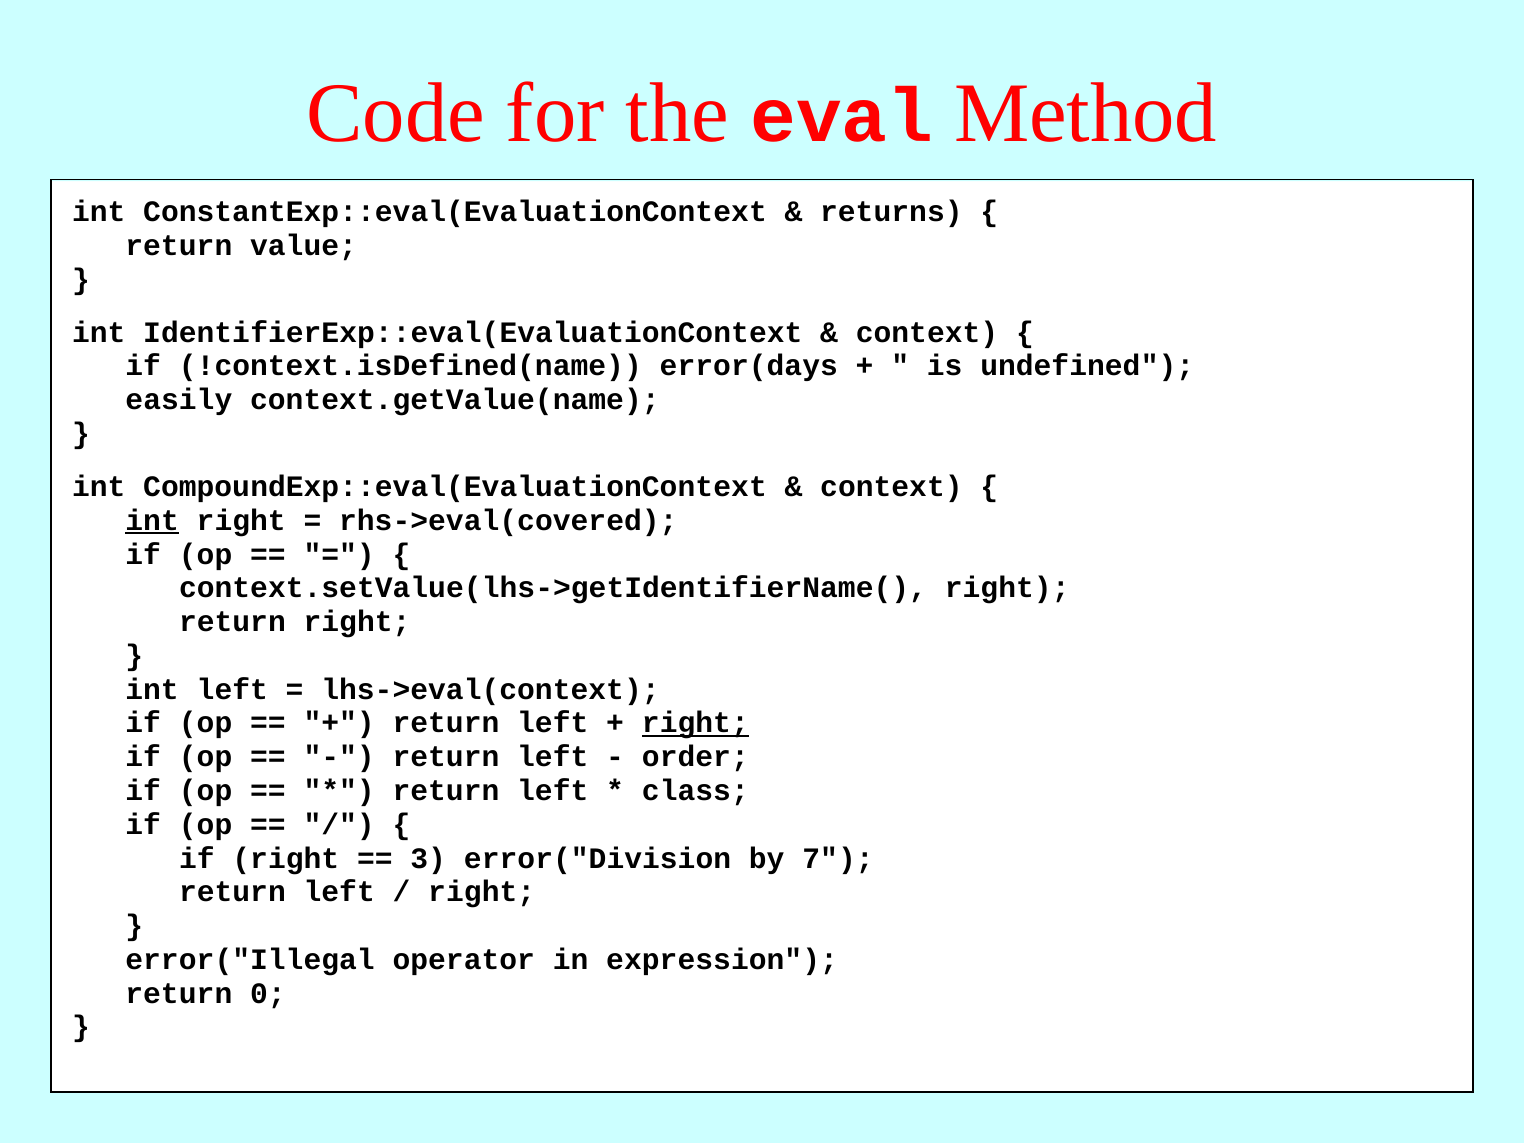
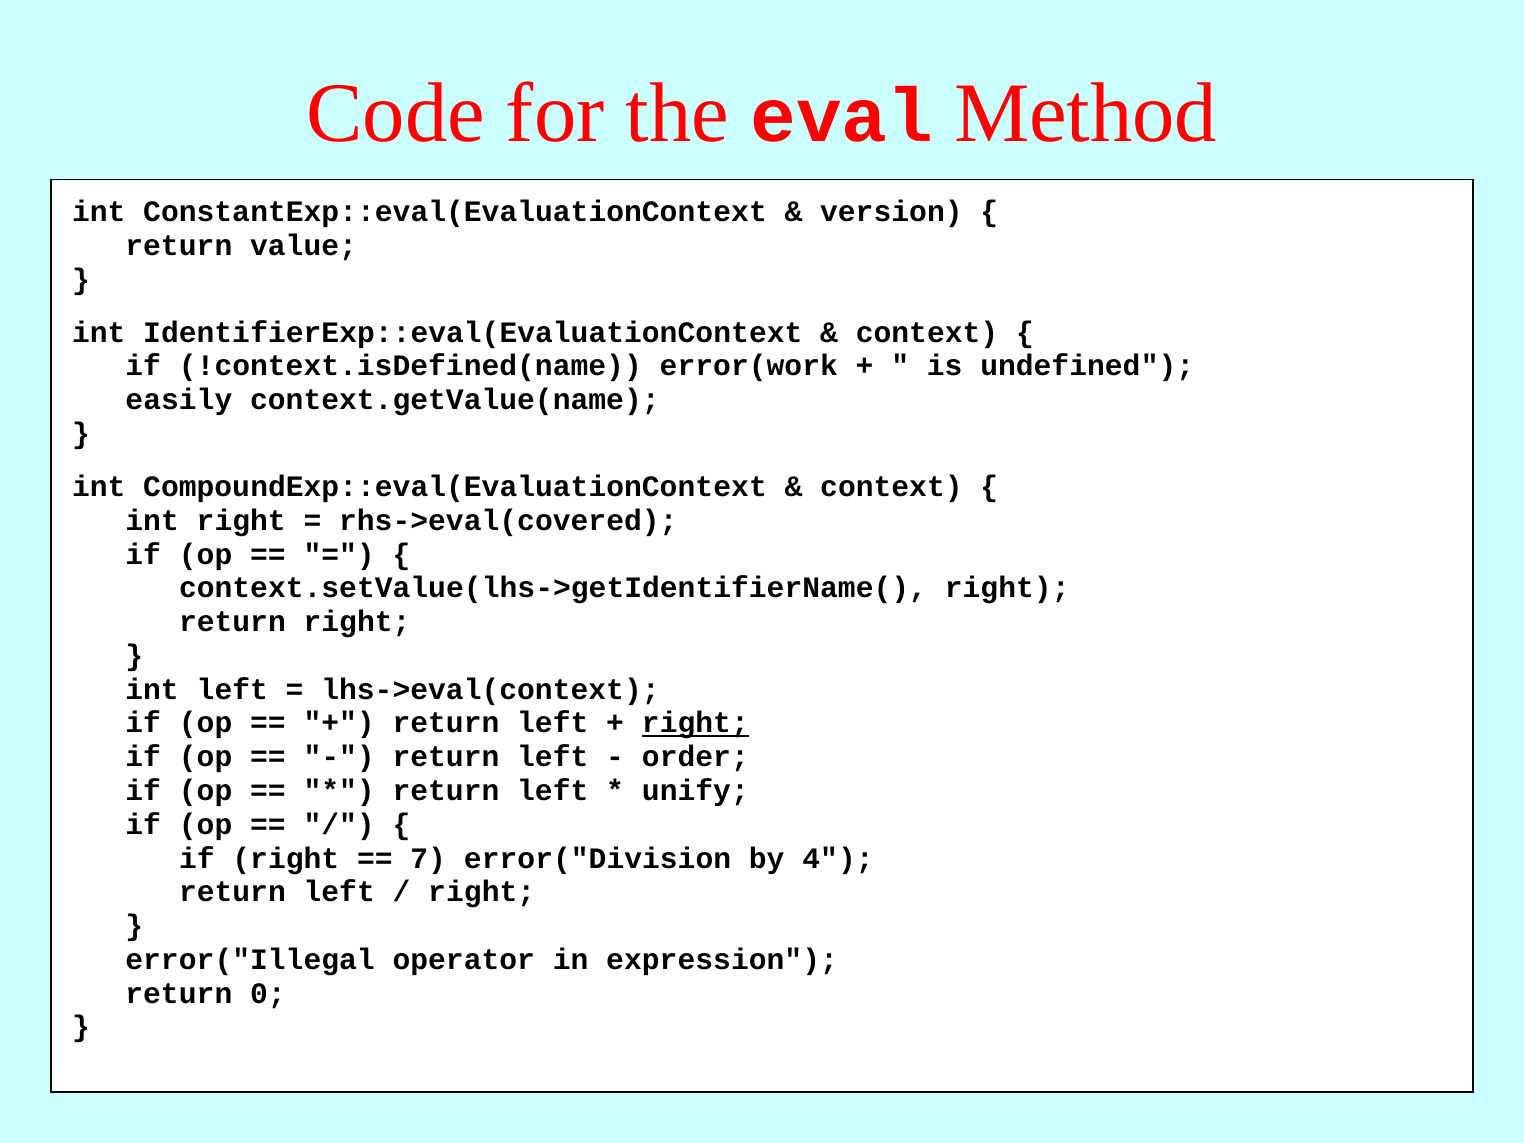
returns: returns -> version (891, 212)
error(days: error(days -> error(work (749, 366)
int underline: present -> none (152, 520)
class: class -> unify (695, 791)
3: 3 -> 7 (428, 858)
7: 7 -> 4 (838, 858)
